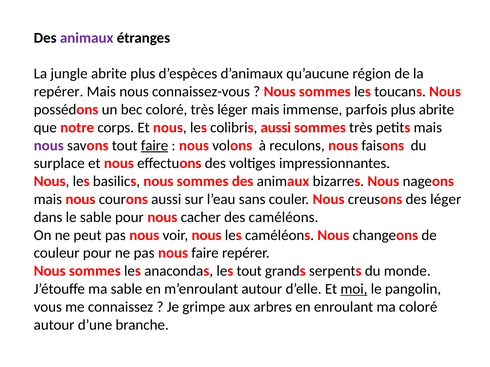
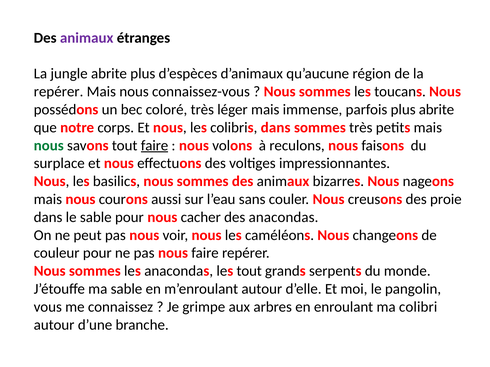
colibris aussi: aussi -> dans (276, 128)
nous colour: purple -> green (49, 146)
des léger: léger -> proie (446, 200)
des caméléons: caméléons -> anacondas (284, 217)
moi underline: present -> none (354, 289)
ma coloré: coloré -> colibri (418, 307)
